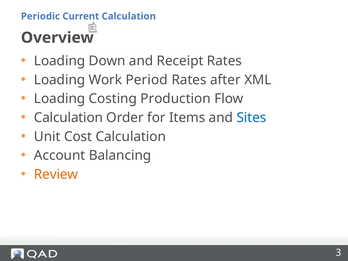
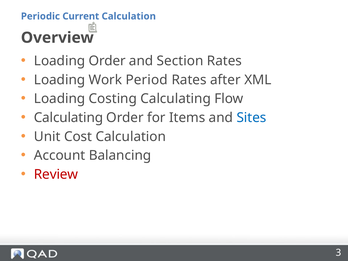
Loading Down: Down -> Order (107, 61)
Receipt: Receipt -> Section (180, 61)
Costing Production: Production -> Calculating (176, 99)
Calculation: Calculation -> Calculating (68, 118)
Review colour: orange -> red (56, 174)
